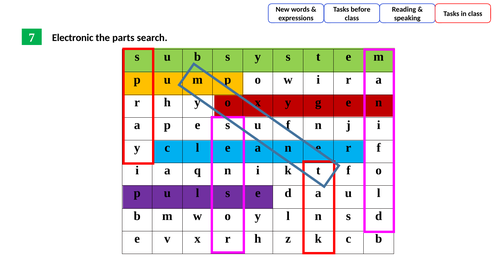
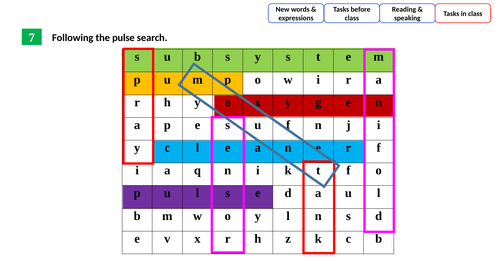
Electronic: Electronic -> Following (73, 38)
parts: parts -> pulse (123, 38)
